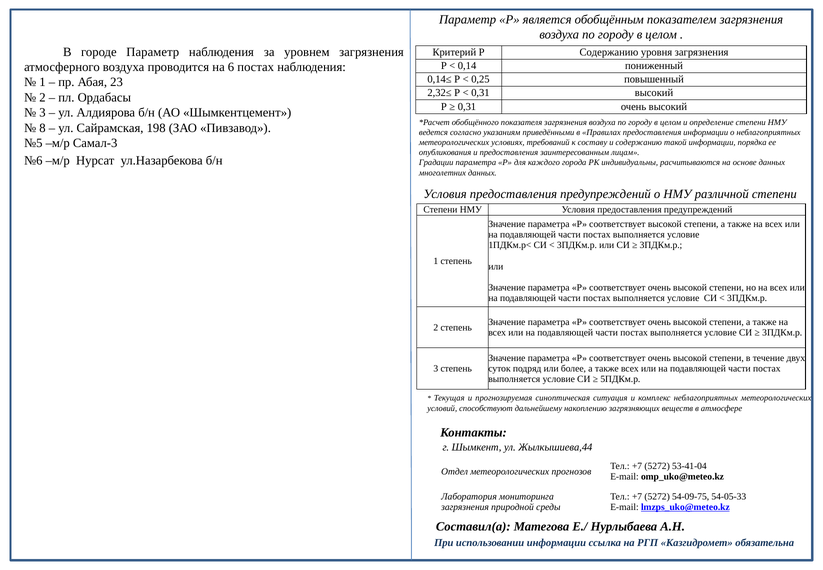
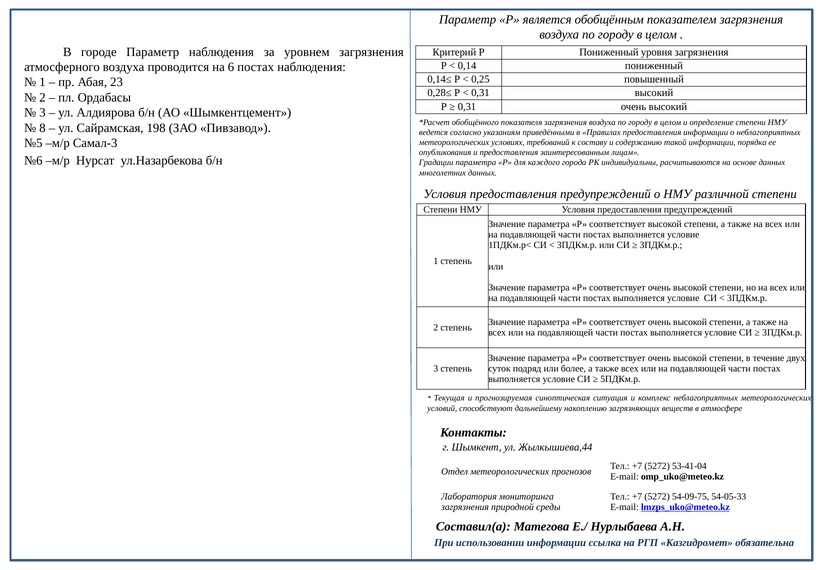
Р Содержанию: Содержанию -> Пониженный (609, 52)
2,32≤: 2,32≤ -> 0,28≤ (440, 93)
